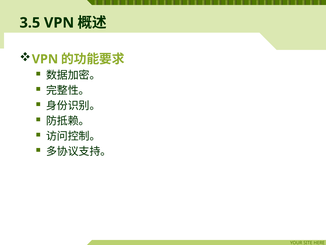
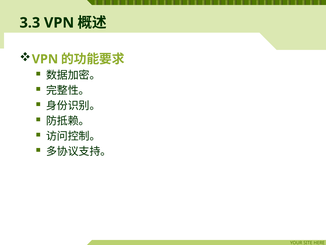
3.5: 3.5 -> 3.3 (30, 23)
